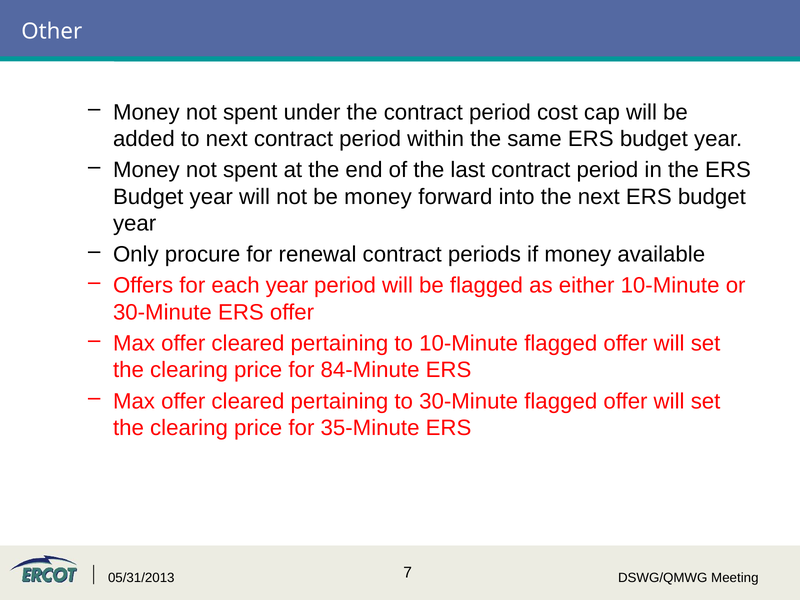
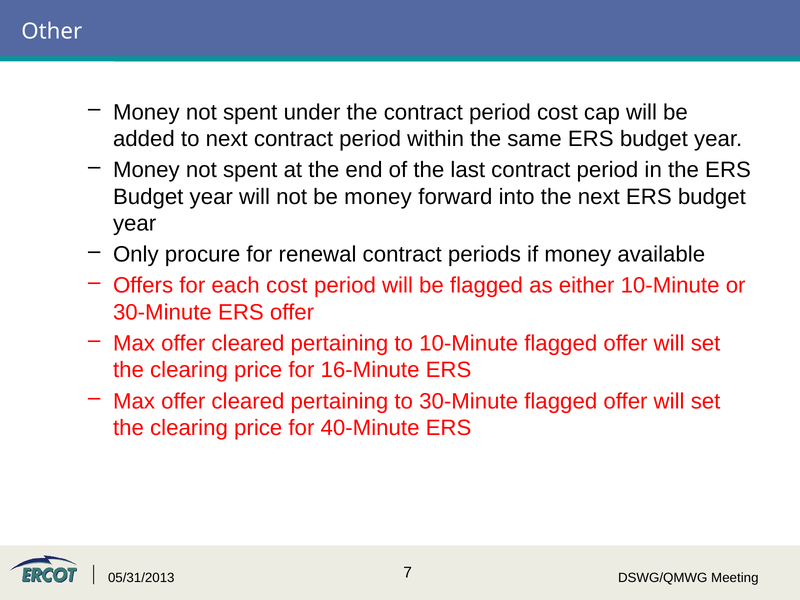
each year: year -> cost (287, 286)
84-Minute: 84-Minute -> 16-Minute (370, 370)
35-Minute: 35-Minute -> 40-Minute (370, 428)
